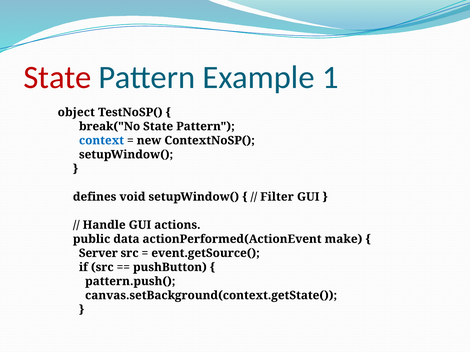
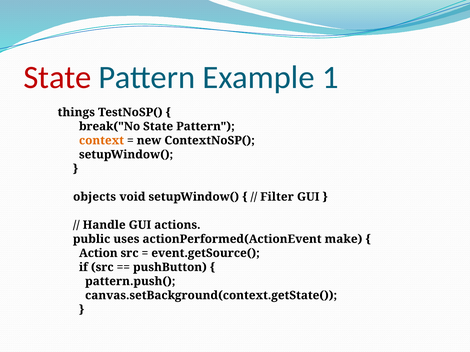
object: object -> things (76, 112)
context colour: blue -> orange (101, 141)
defines: defines -> objects (95, 197)
data: data -> uses (126, 239)
Server: Server -> Action (98, 253)
